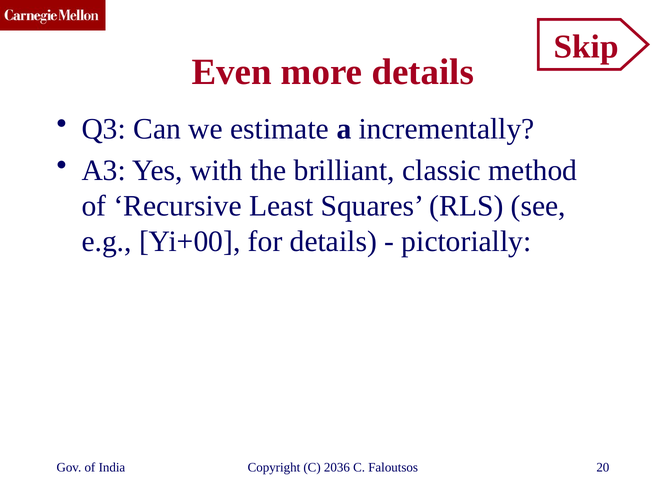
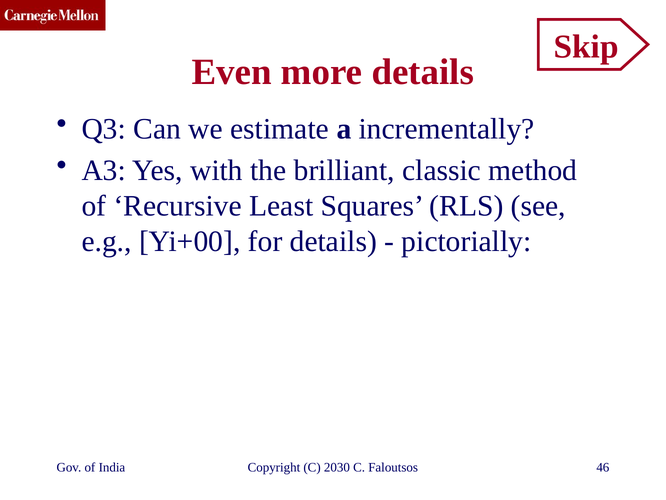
2036: 2036 -> 2030 (337, 467)
20: 20 -> 46 (603, 467)
